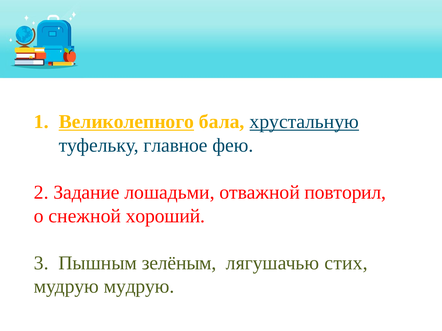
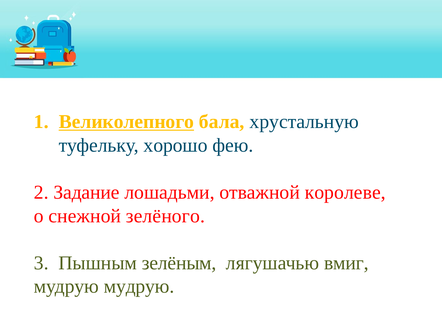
хрустальную underline: present -> none (304, 122)
главное: главное -> хорошо (176, 145)
повторил: повторил -> королеве (345, 193)
хороший: хороший -> зелёного (165, 216)
стих: стих -> вмиг (346, 263)
